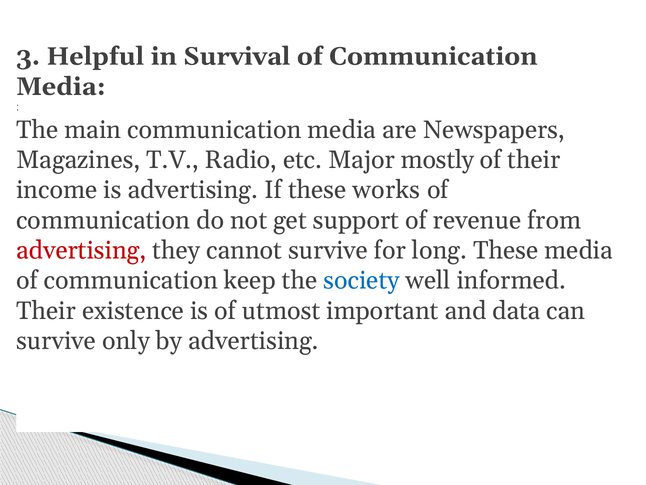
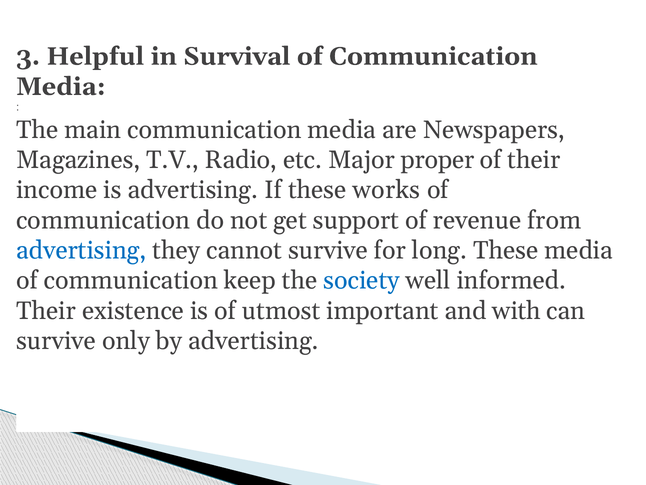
mostly: mostly -> proper (438, 160)
advertising colour: red -> blue (81, 250)
data: data -> with (516, 311)
